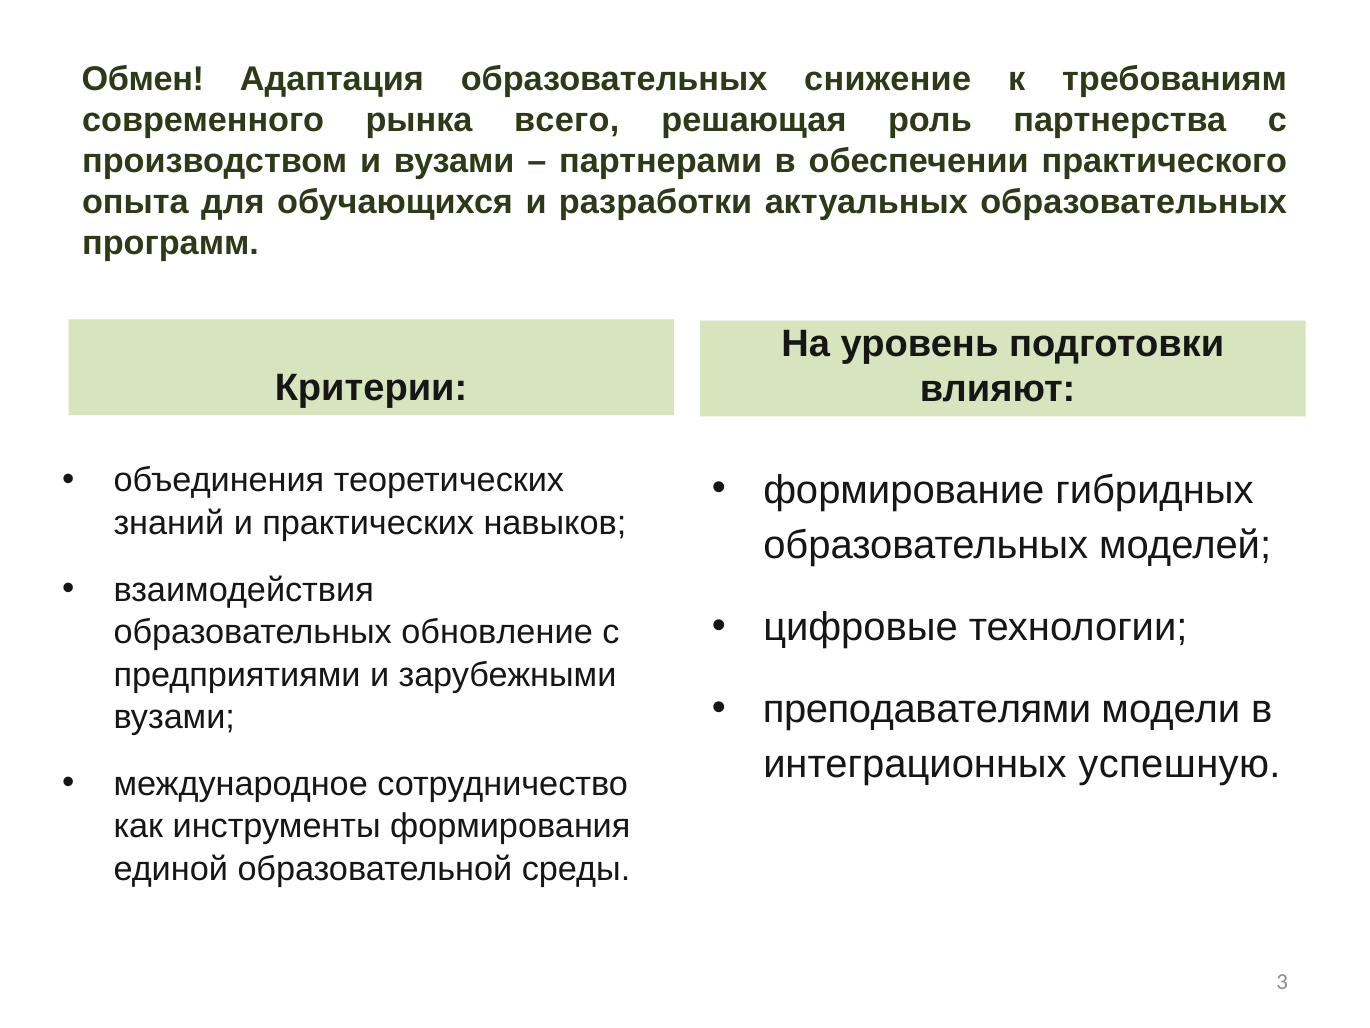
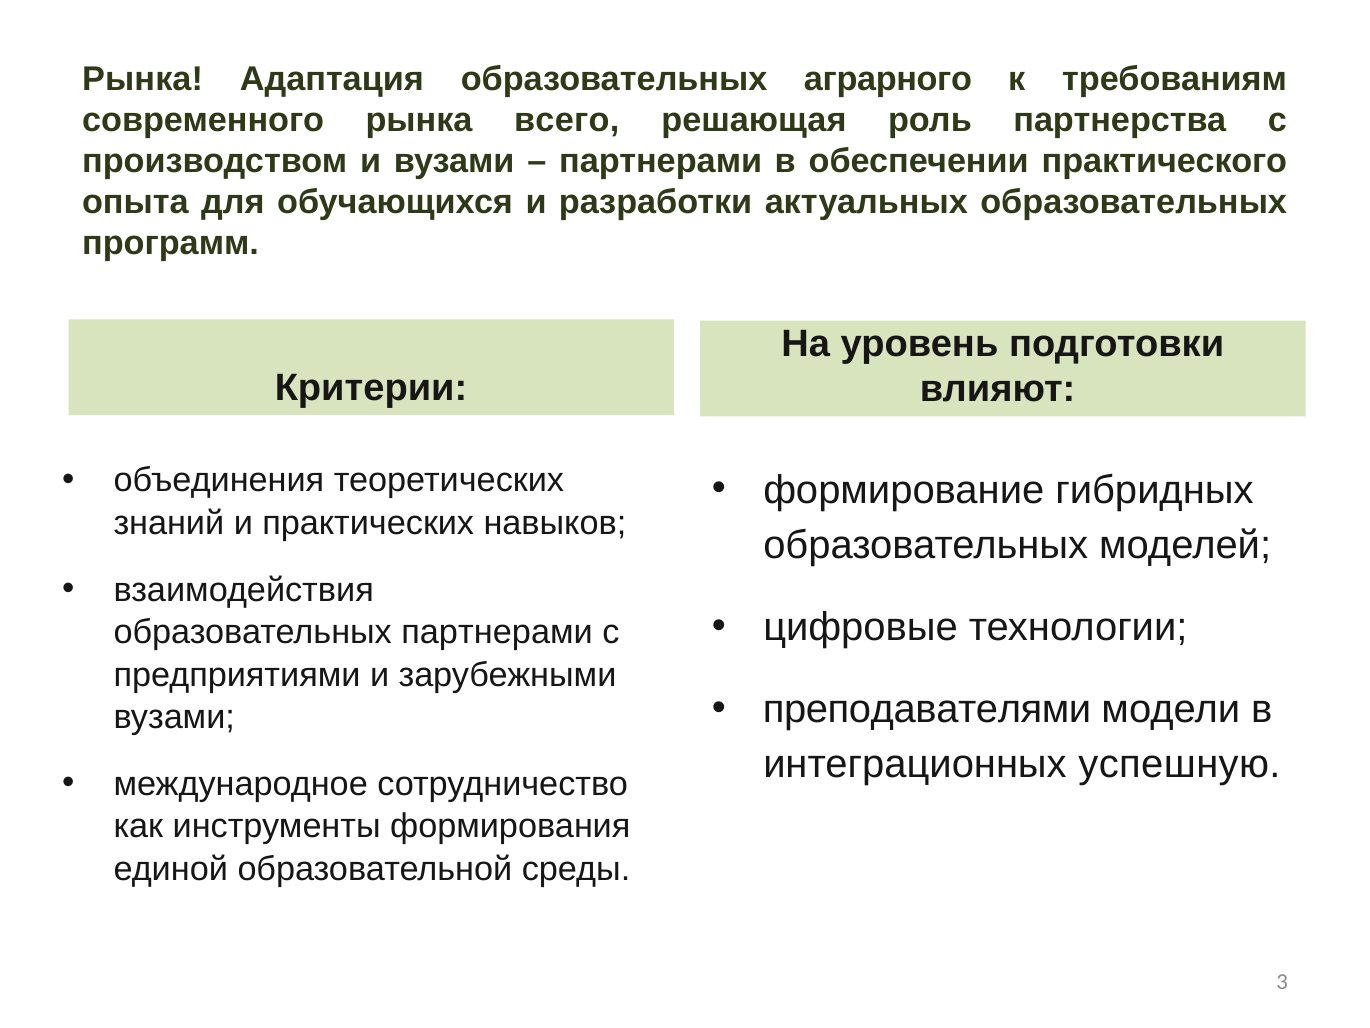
Обмен: Обмен -> Рынка (143, 79)
снижение: снижение -> аграрного (888, 79)
образовательных обновление: обновление -> партнерами (497, 632)
